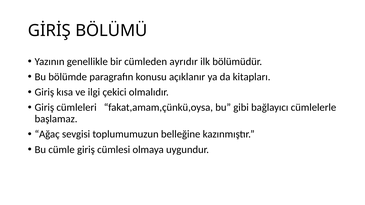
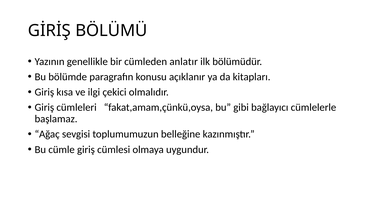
ayrıdır: ayrıdır -> anlatır (184, 62)
